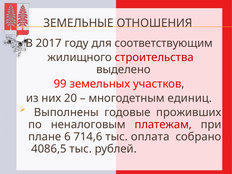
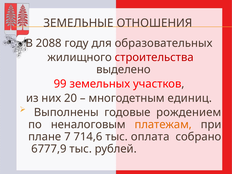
2017: 2017 -> 2088 (49, 43)
соответствующим: соответствующим -> образовательных (164, 43)
проживших: проживших -> рождением (189, 112)
платежам colour: red -> orange (163, 125)
6: 6 -> 7 (67, 137)
4086,5: 4086,5 -> 6777,9 (49, 149)
